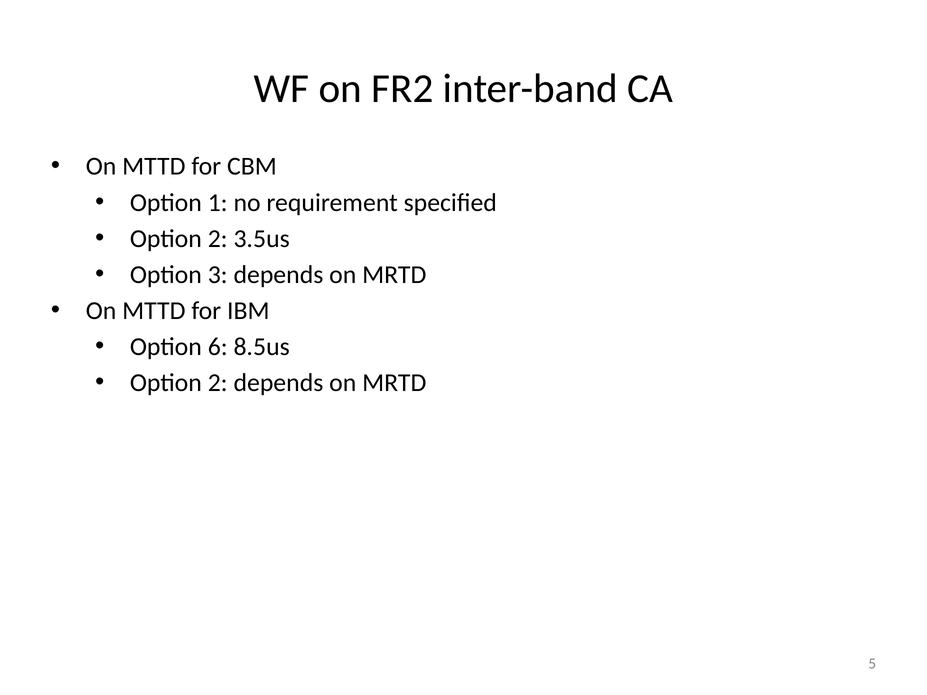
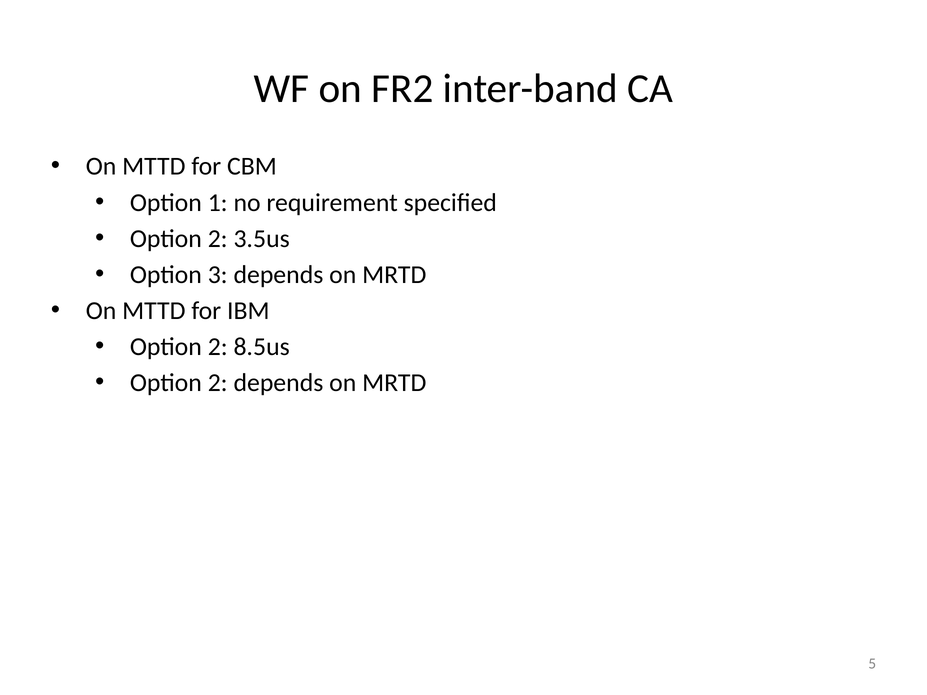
6: 6 -> 2 (218, 347)
